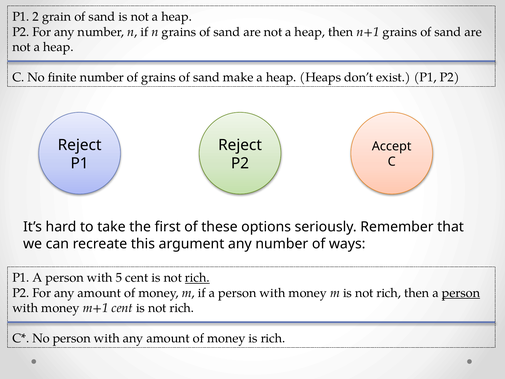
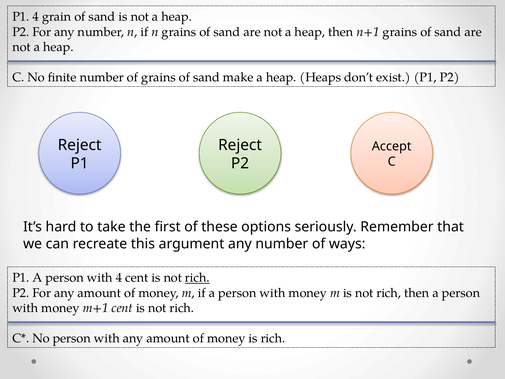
P1 2: 2 -> 4 (36, 17)
with 5: 5 -> 4 (119, 278)
person underline: present -> none (461, 293)
